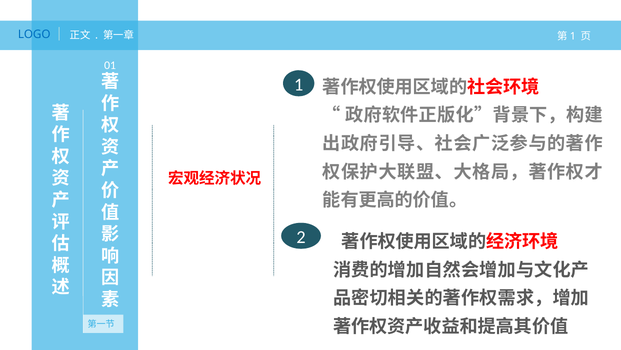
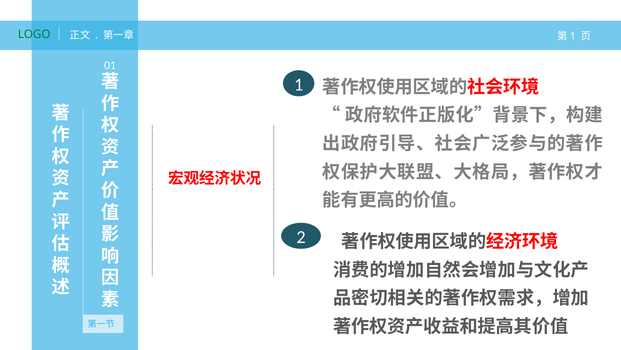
LOGO colour: blue -> green (34, 34)
